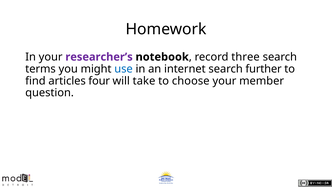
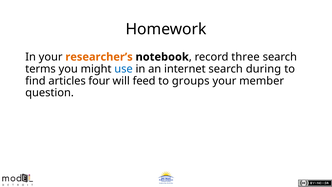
researcher’s colour: purple -> orange (99, 57)
further: further -> during (263, 69)
take: take -> feed (144, 81)
choose: choose -> groups (191, 81)
